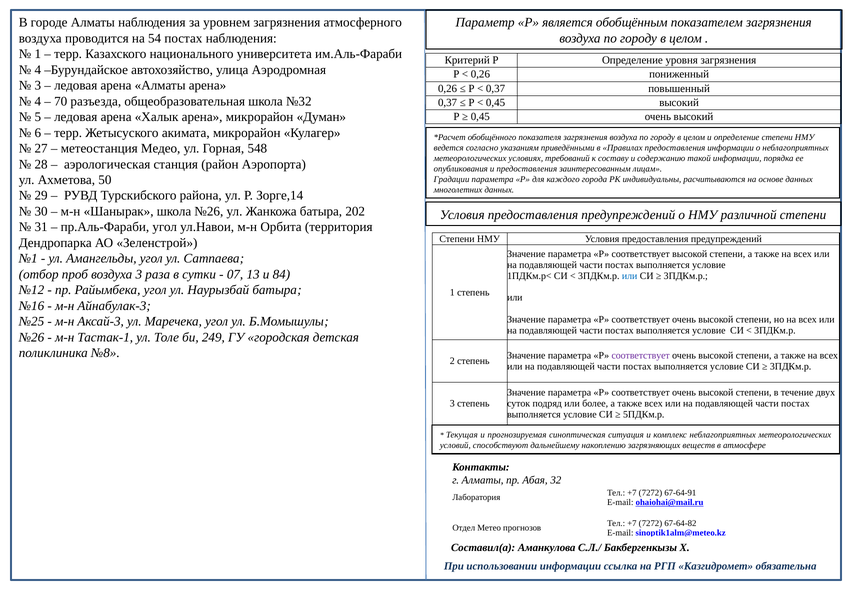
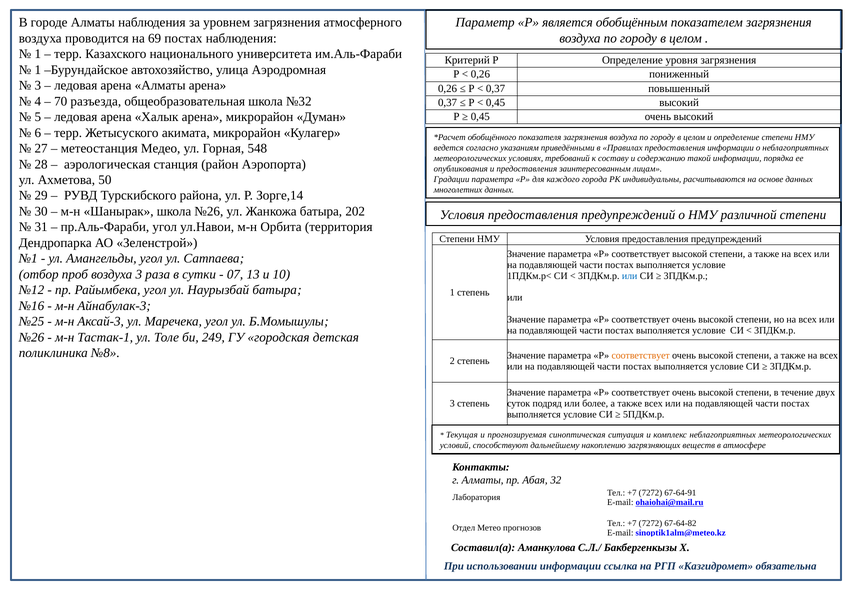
54: 54 -> 69 (155, 38)
4: 4 -> 1 (38, 70)
84: 84 -> 10 (281, 274)
соответствует colour: purple -> orange (641, 355)
